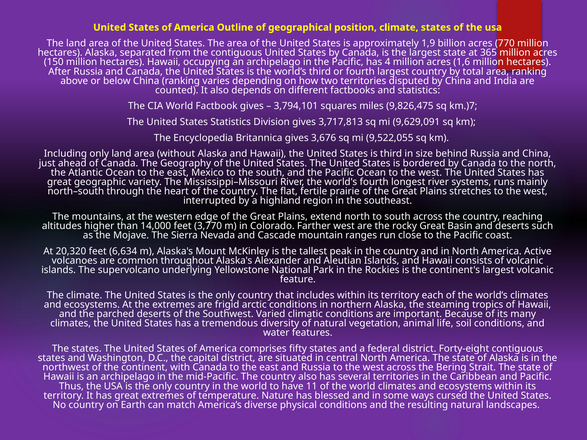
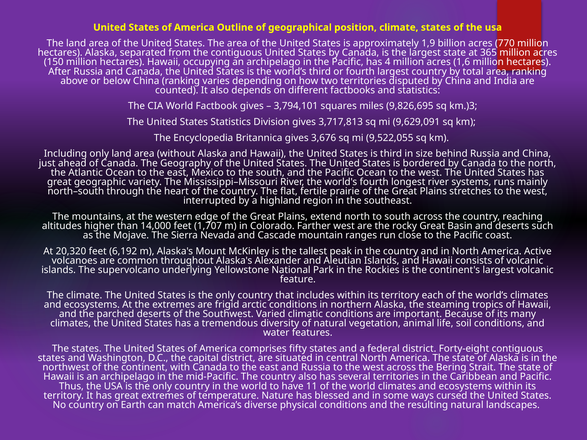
9,826,475: 9,826,475 -> 9,826,695 (410, 106)
km.)7: km.)7 -> km.)3 (463, 106)
3,770: 3,770 -> 1,707 (208, 226)
6,634: 6,634 -> 6,192 (123, 251)
